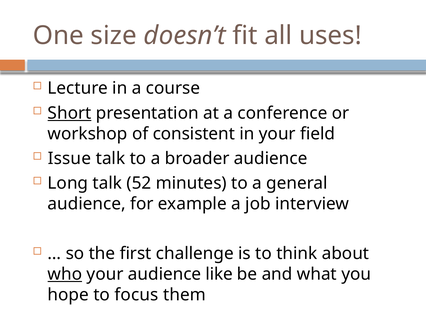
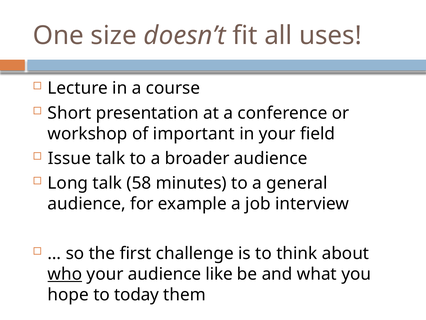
Short underline: present -> none (69, 113)
consistent: consistent -> important (194, 134)
52: 52 -> 58 (139, 183)
focus: focus -> today (137, 294)
